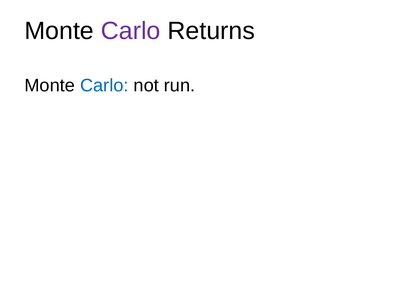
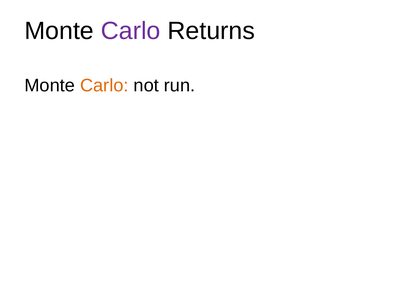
Carlo colour: blue -> orange (104, 86)
